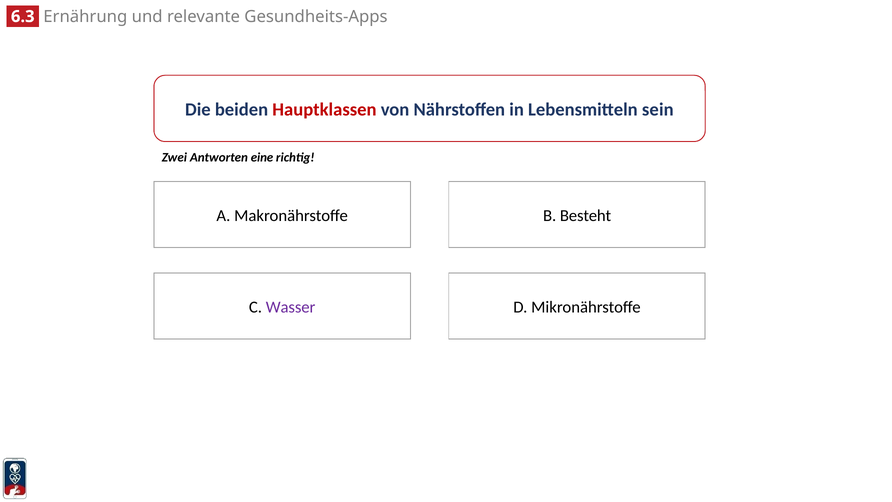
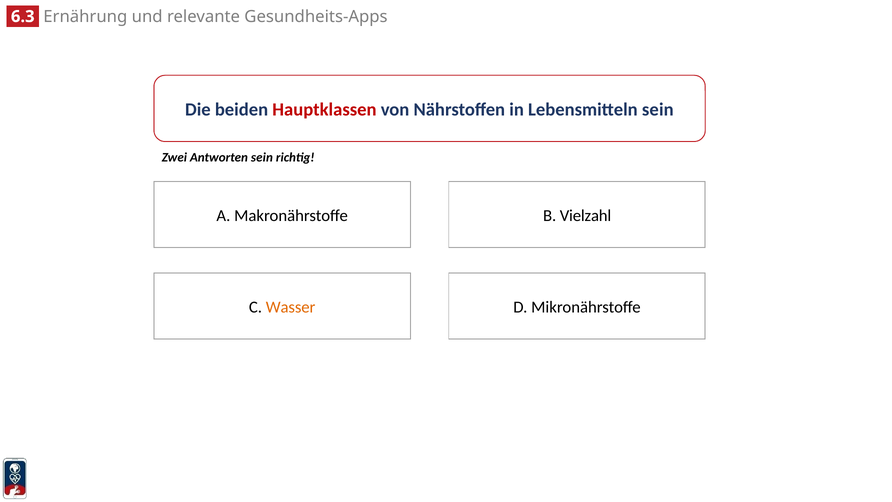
Antworten eine: eine -> sein (262, 157)
Besteht: Besteht -> Vielzahl (586, 216)
Wasser colour: purple -> orange (291, 307)
